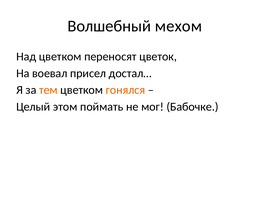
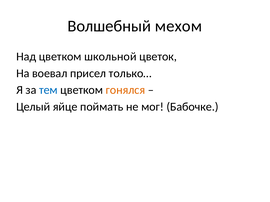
переносят: переносят -> школьной (110, 57)
достал…: достал… -> только… (130, 73)
тем colour: orange -> blue (48, 90)
этом: этом -> яйце (65, 107)
